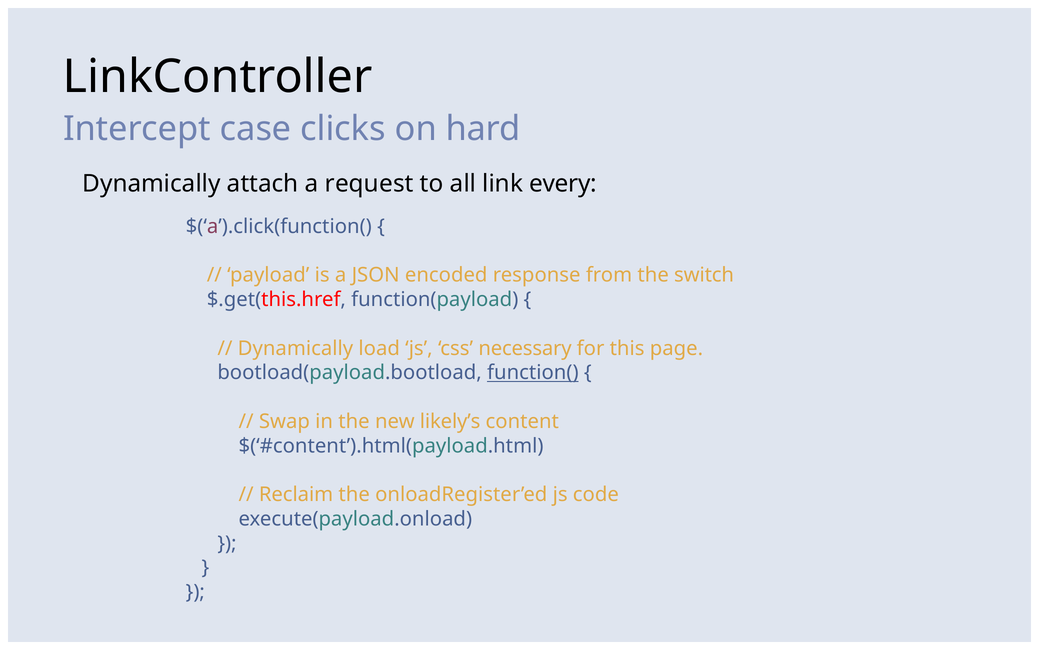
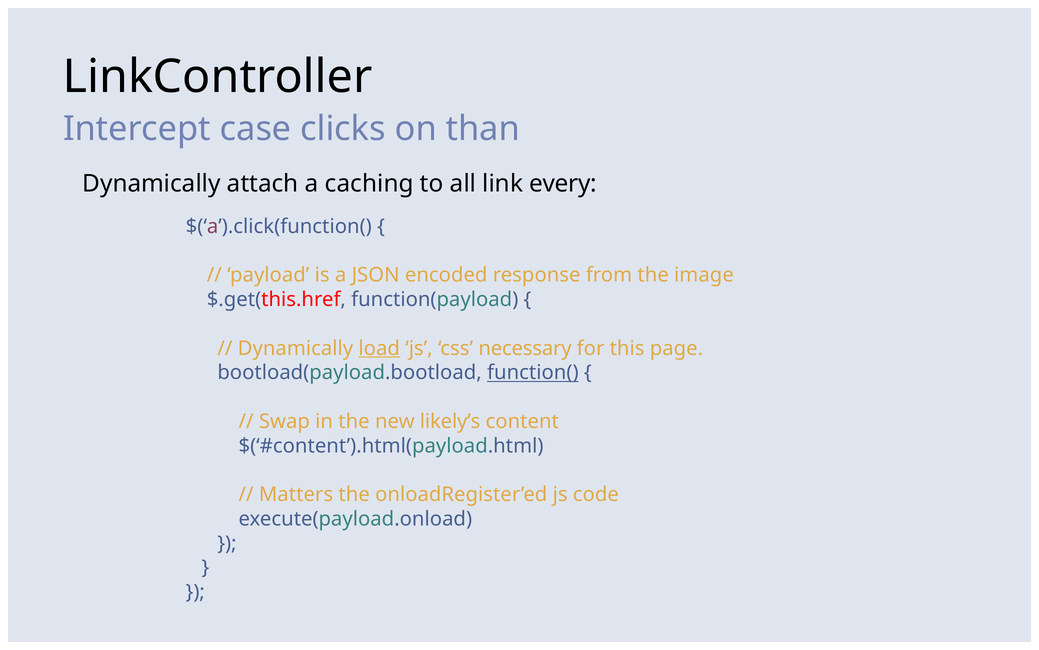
hard: hard -> than (483, 129)
request: request -> caching (369, 184)
switch: switch -> image (704, 275)
load underline: none -> present (379, 348)
Reclaim: Reclaim -> Matters (296, 494)
